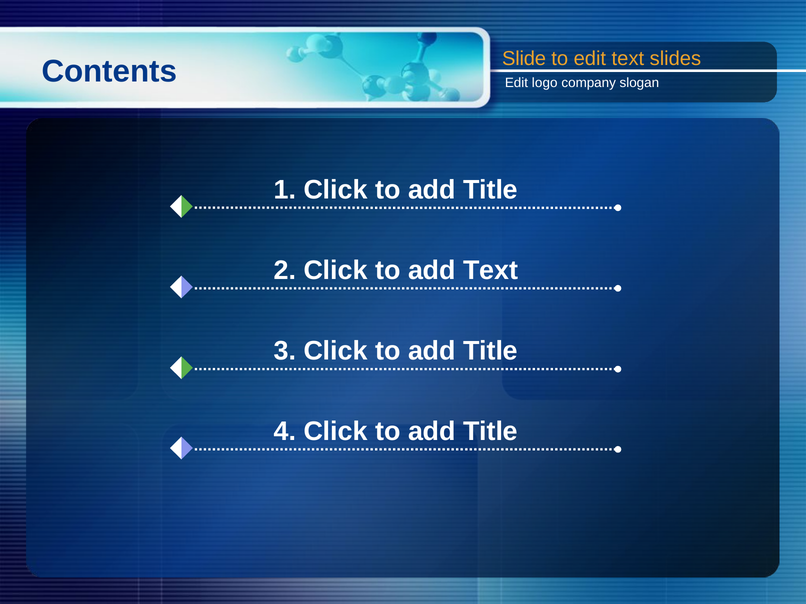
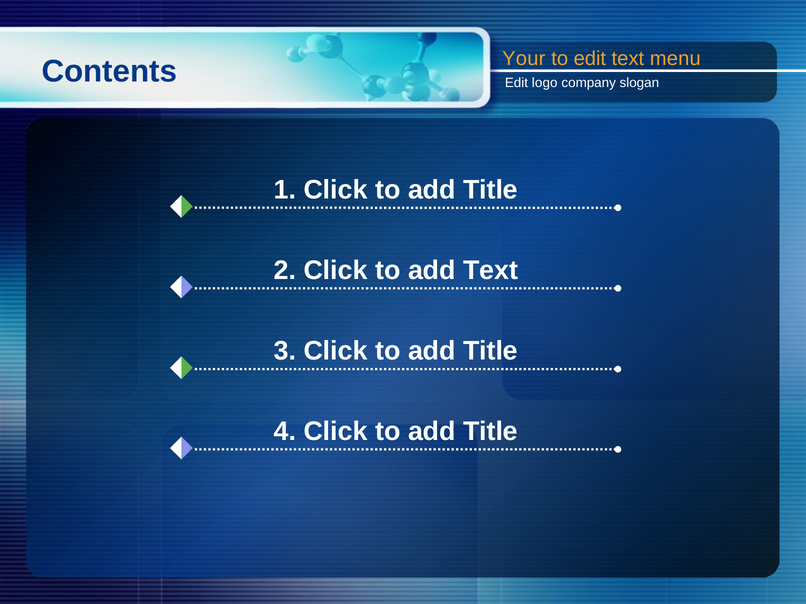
Slide: Slide -> Your (524, 59)
slides: slides -> menu (675, 59)
